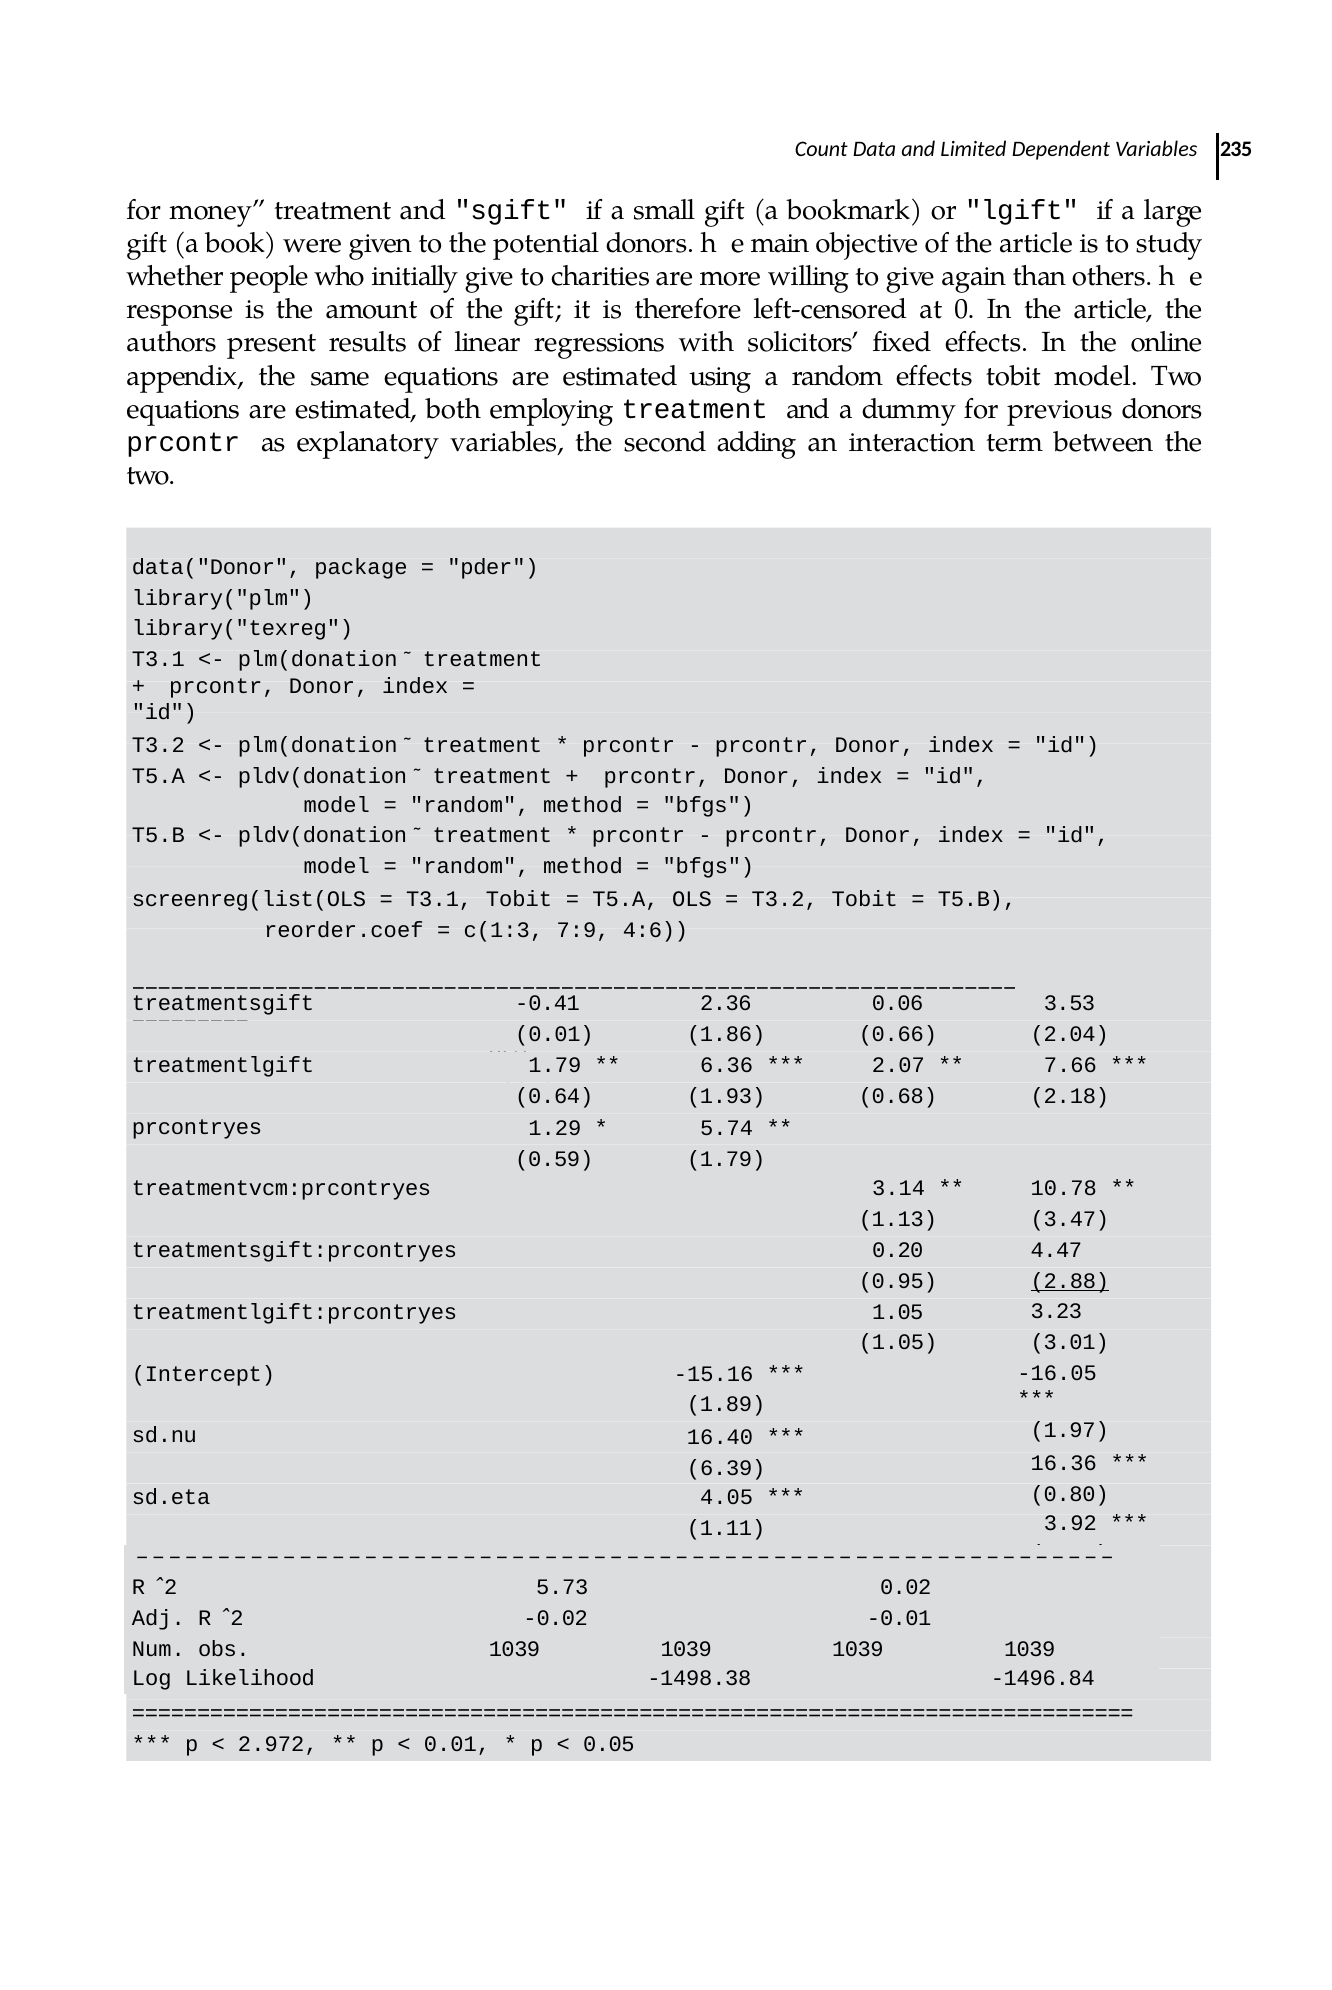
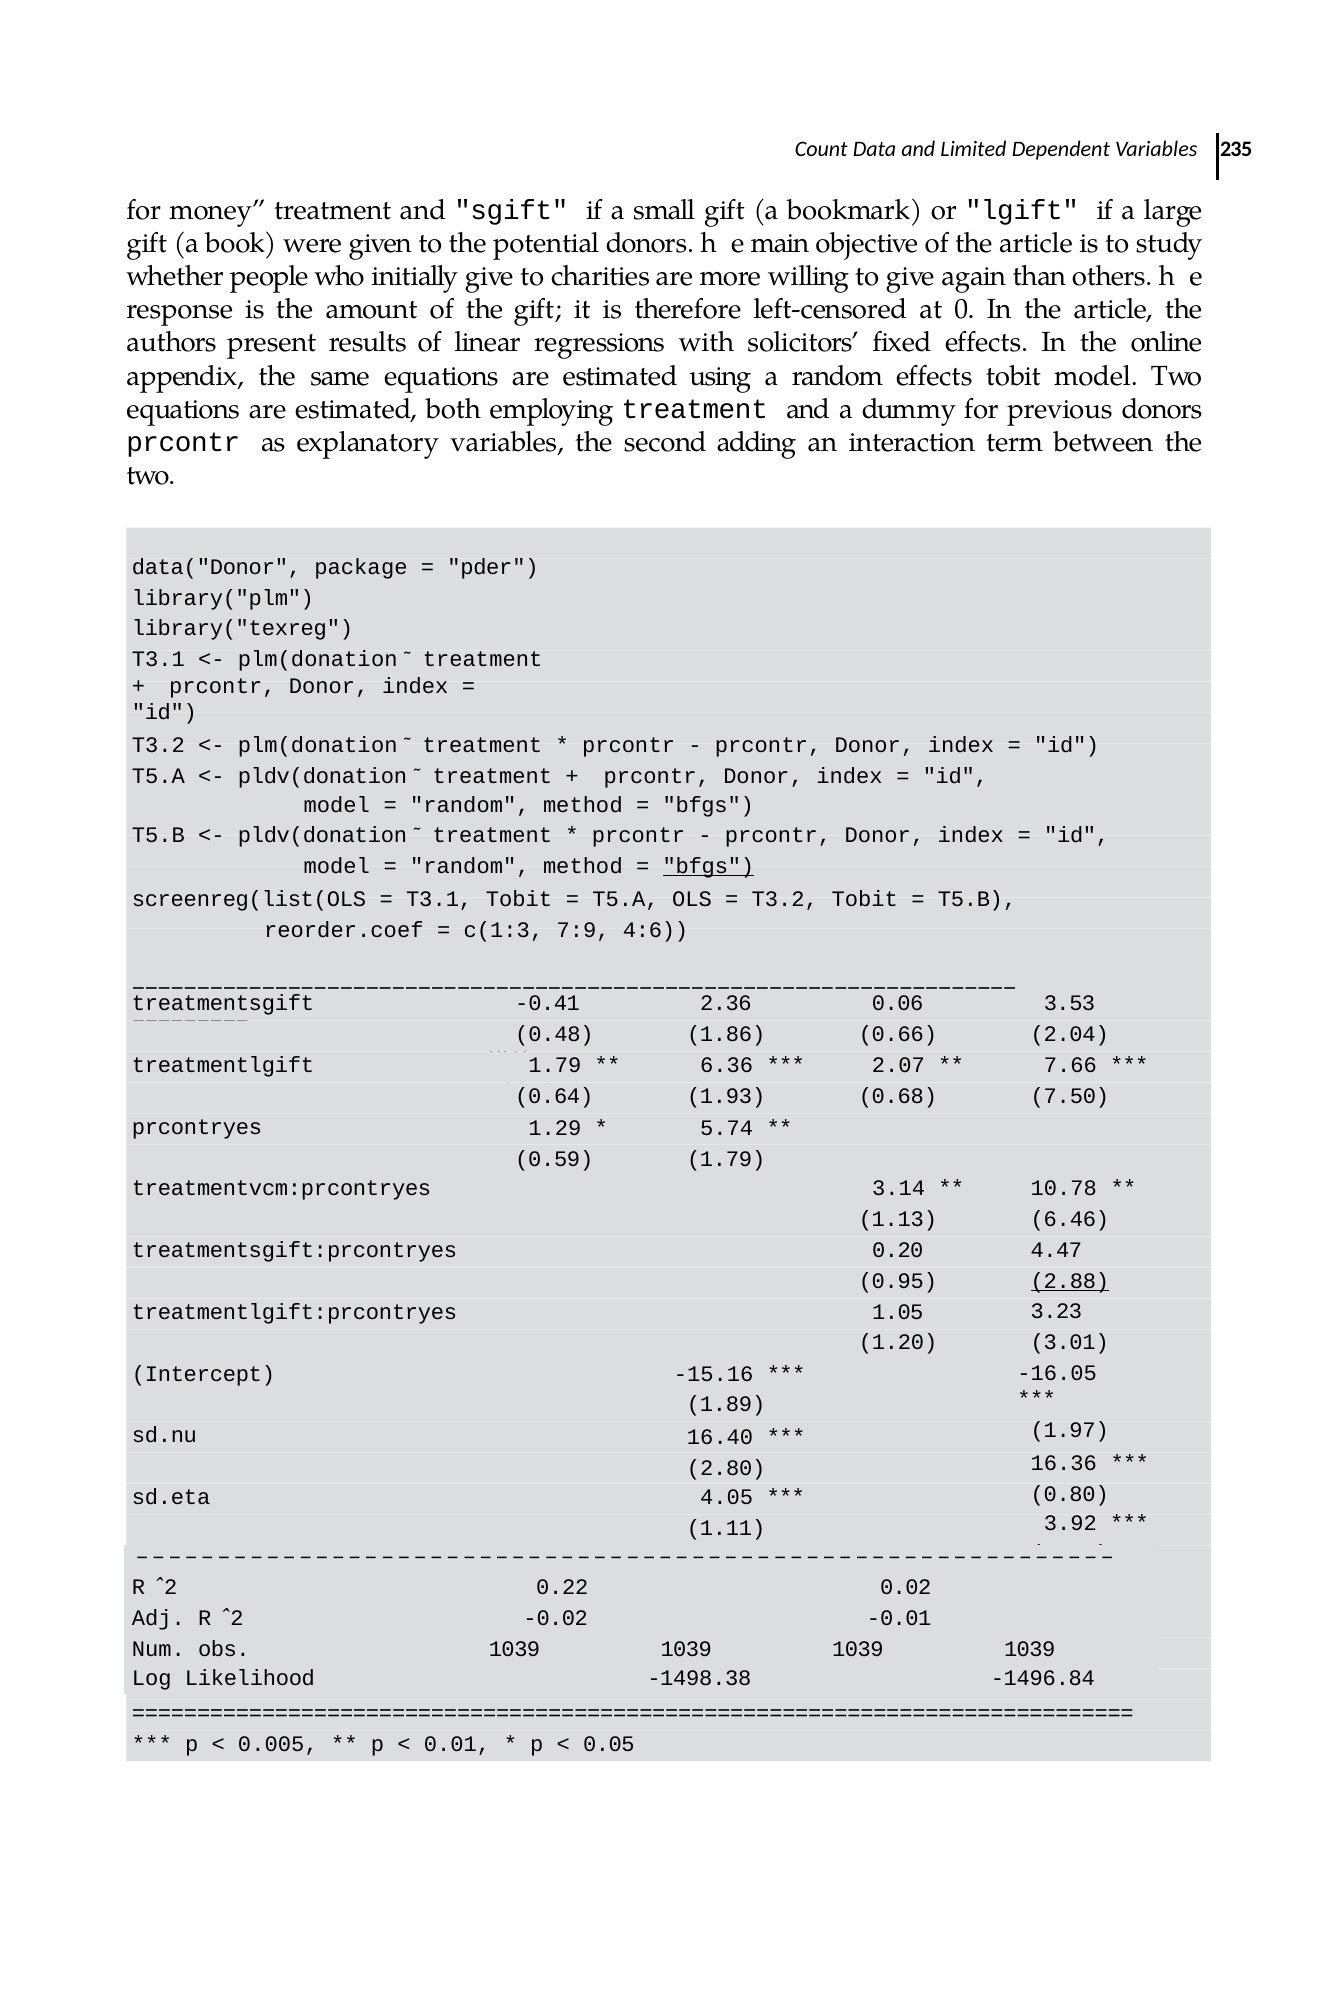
bfgs underline: none -> present (708, 866)
0.01: 0.01 -> 0.48 (554, 1034)
2.18: 2.18 -> 7.50 (1070, 1096)
3.47: 3.47 -> 6.46 (1070, 1219)
1.05: 1.05 -> 1.20 (898, 1342)
6.39: 6.39 -> 2.80 (726, 1468)
5.73: 5.73 -> 0.22 (562, 1587)
2.972: 2.972 -> 0.005 (278, 1744)
